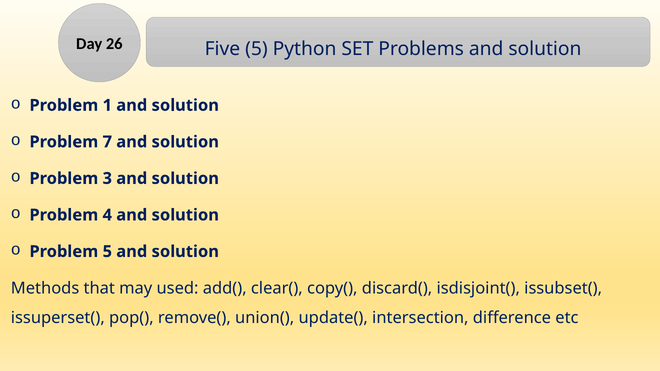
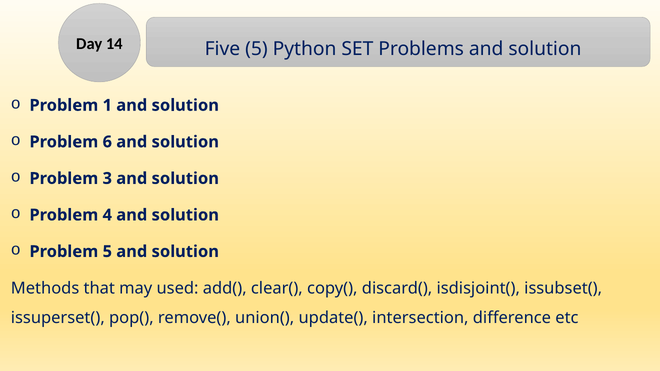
26: 26 -> 14 (114, 44)
7: 7 -> 6 (107, 142)
